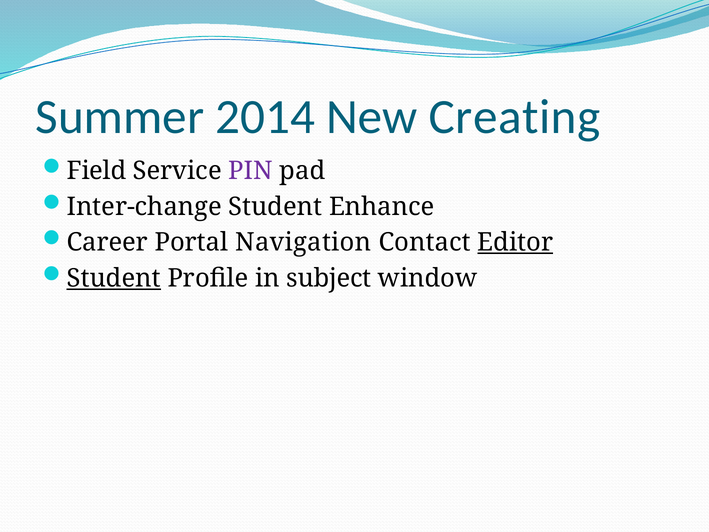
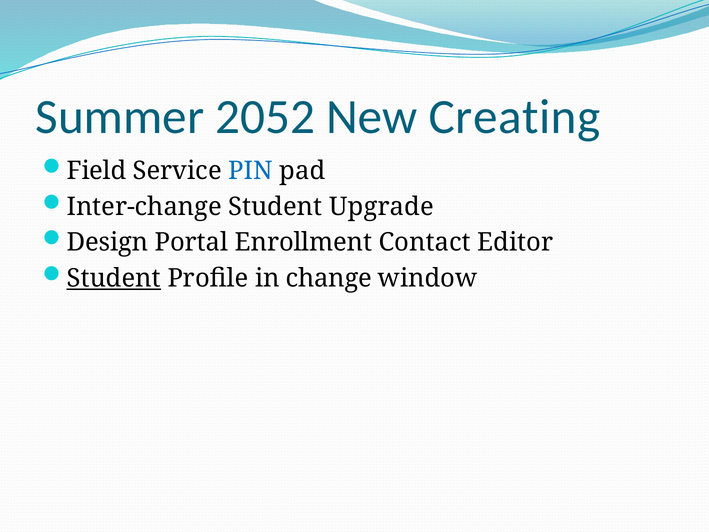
2014: 2014 -> 2052 (265, 117)
PIN colour: purple -> blue (251, 171)
Enhance: Enhance -> Upgrade (382, 207)
Career: Career -> Design (107, 242)
Navigation: Navigation -> Enrollment (304, 242)
Editor underline: present -> none (515, 242)
subject: subject -> change (329, 278)
